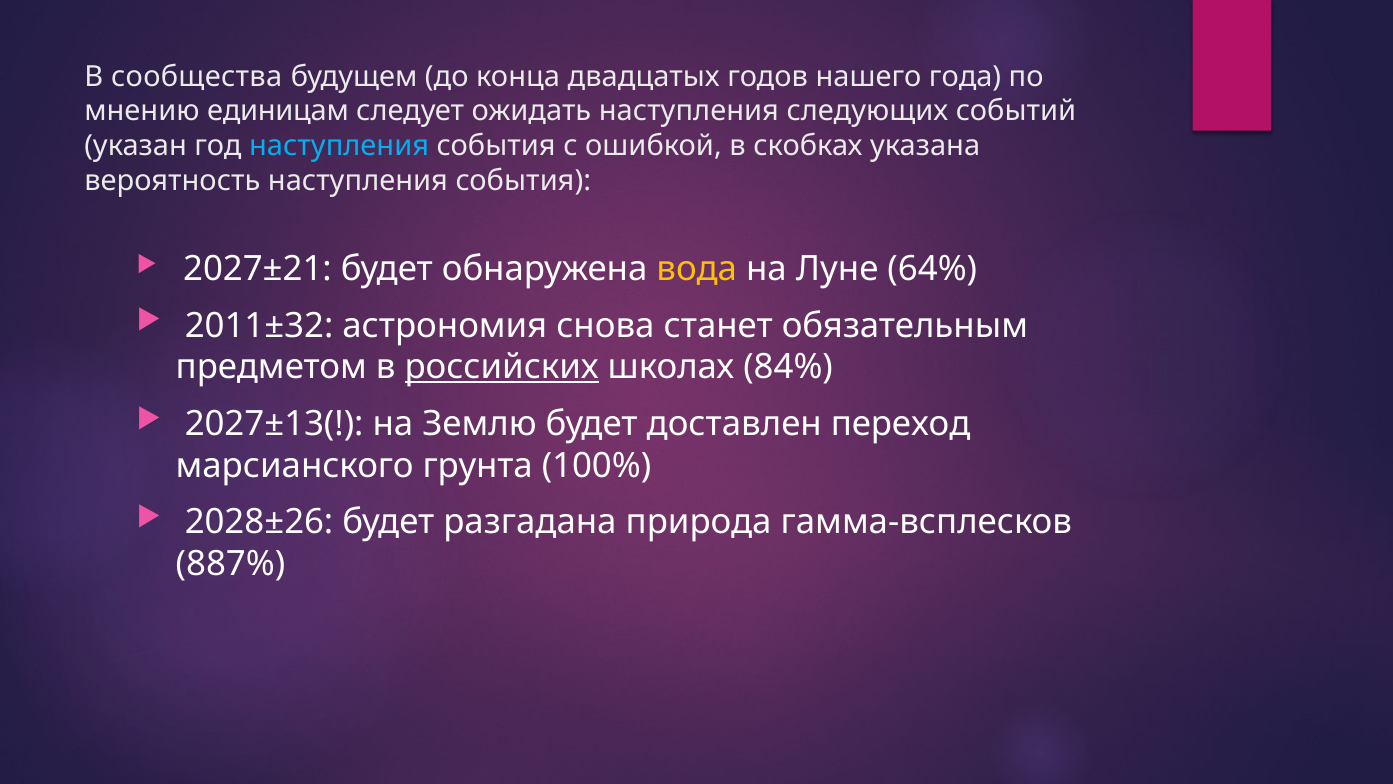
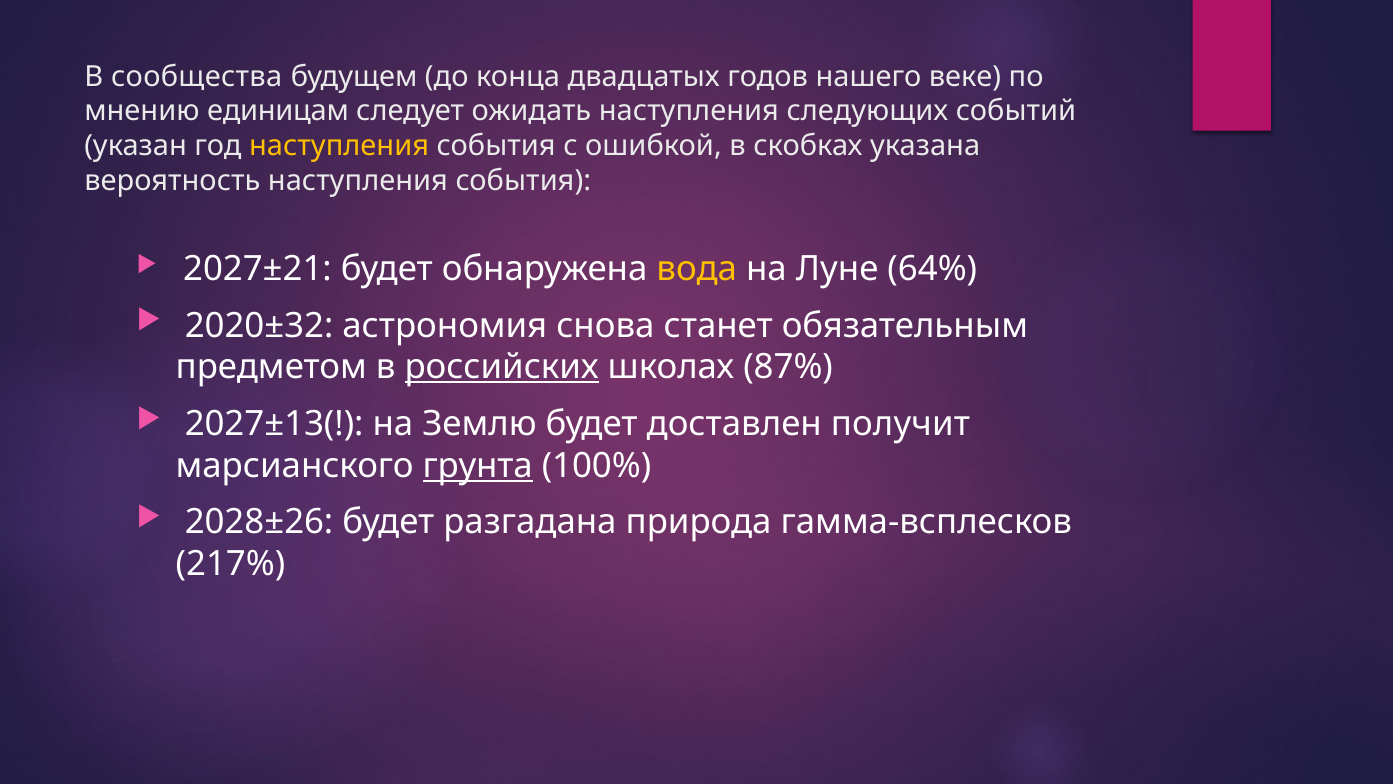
года: года -> веке (965, 76)
наступления colour: light blue -> yellow (339, 146)
2011±32: 2011±32 -> 2020±32 (259, 325)
84%: 84% -> 87% (788, 367)
переход: переход -> получит (901, 424)
грунта underline: none -> present (478, 465)
887%: 887% -> 217% (230, 563)
